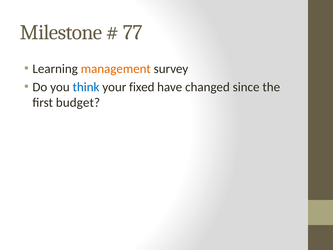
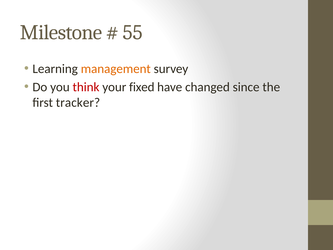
77: 77 -> 55 (133, 32)
think colour: blue -> red (86, 87)
budget: budget -> tracker (78, 102)
